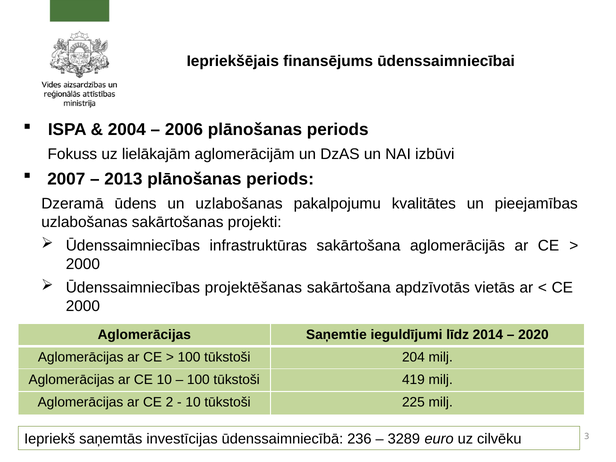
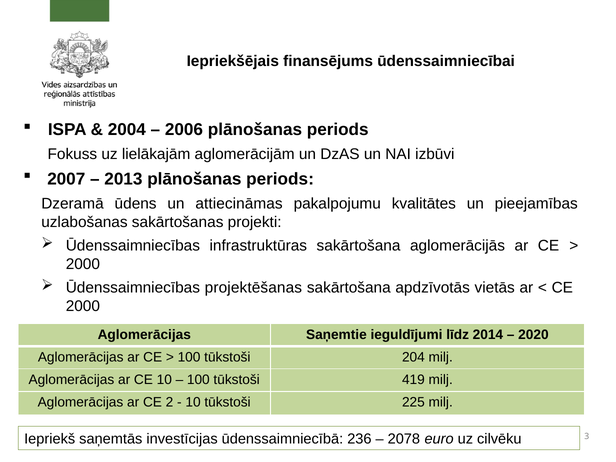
un uzlabošanas: uzlabošanas -> attiecināmas (239, 203)
3289: 3289 -> 2078 (404, 439)
